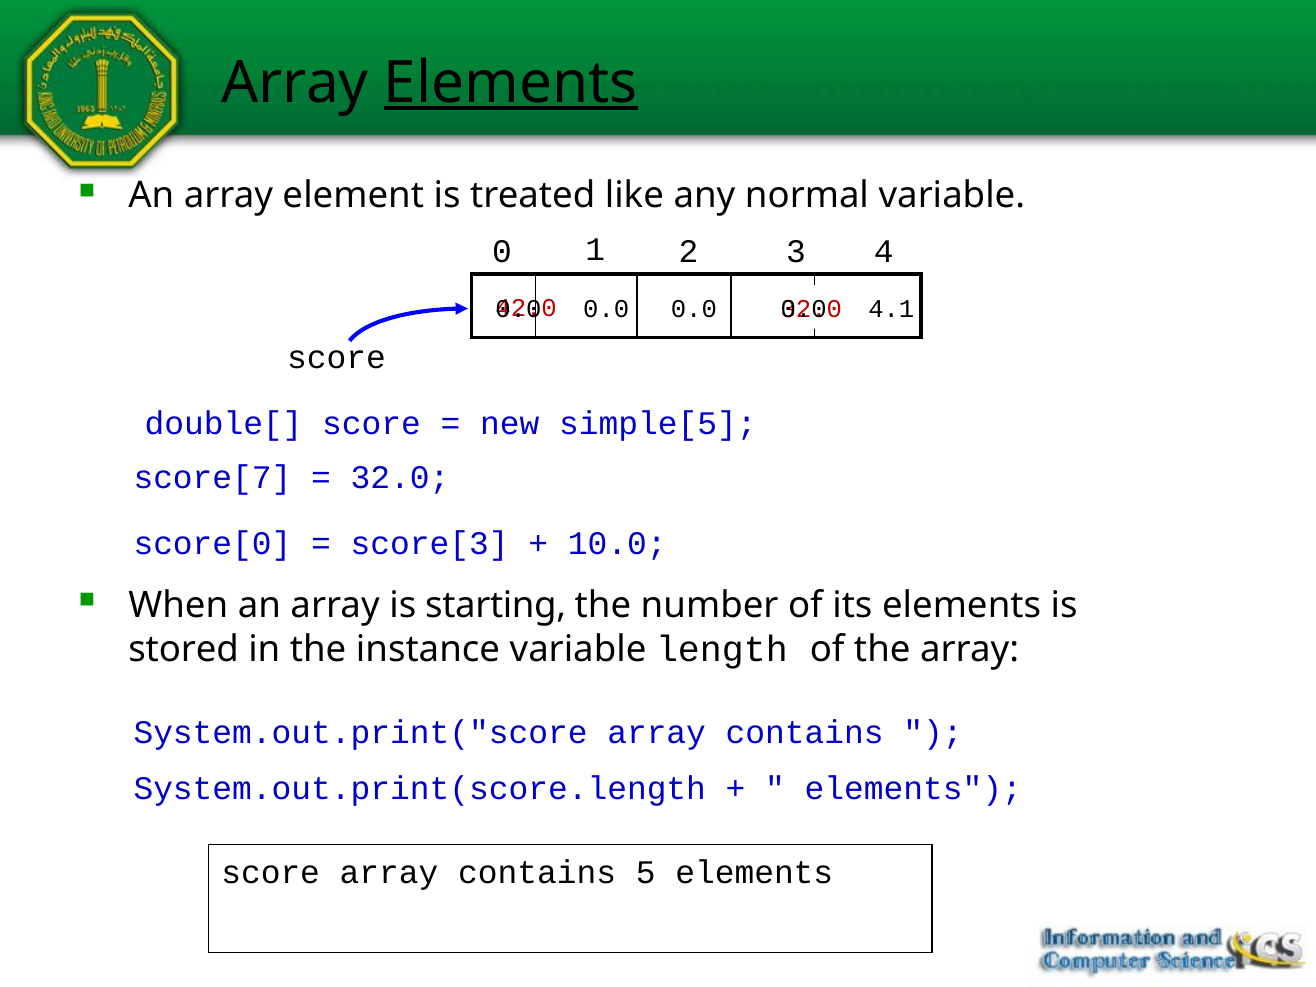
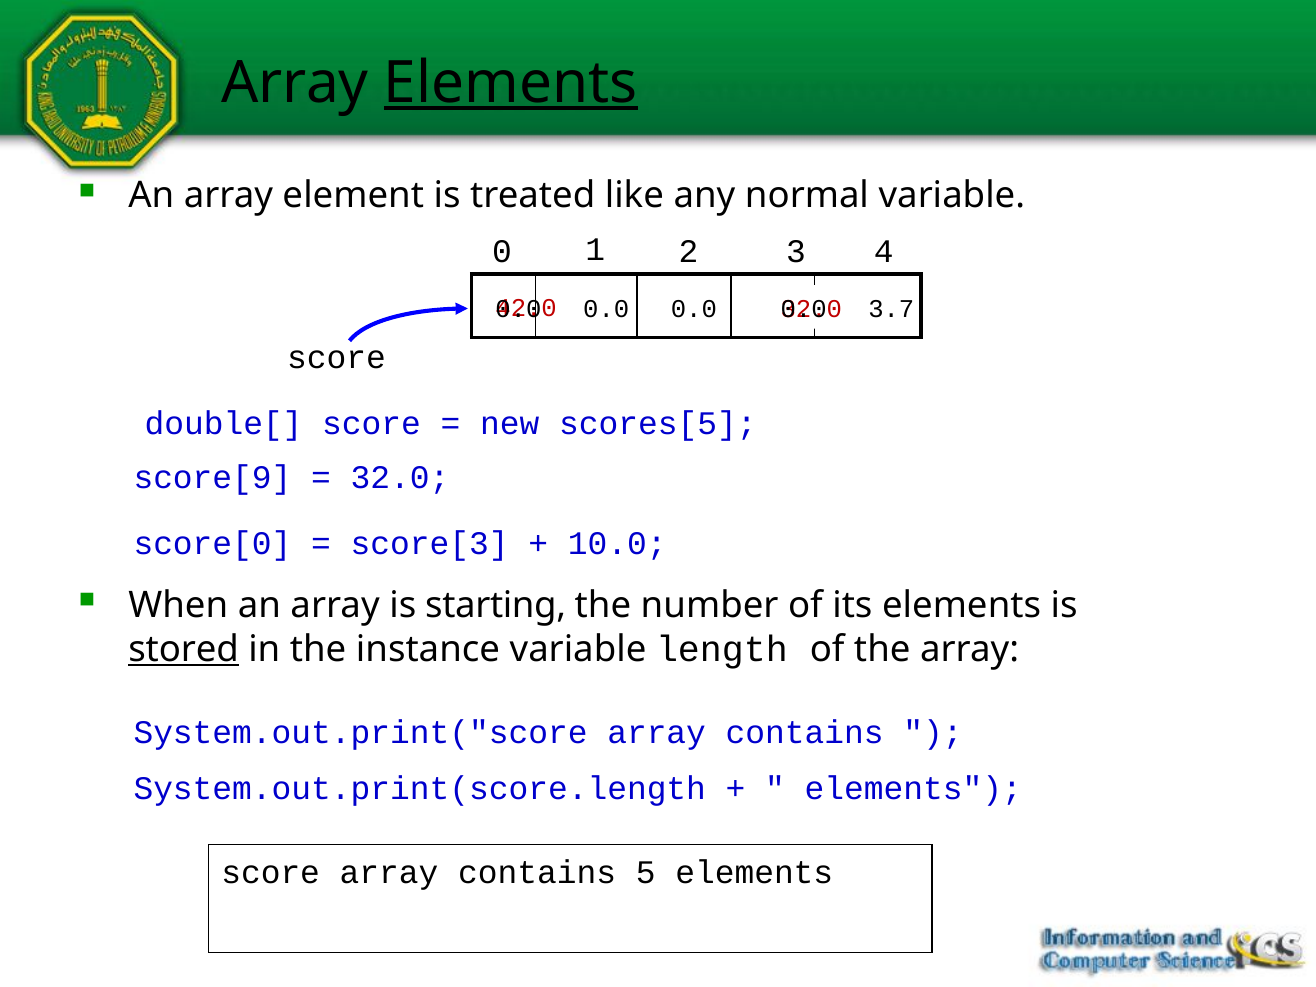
4.1: 4.1 -> 3.7 (891, 309)
simple[5: simple[5 -> scores[5 (658, 423)
score[7: score[7 -> score[9 (212, 478)
stored underline: none -> present (184, 649)
